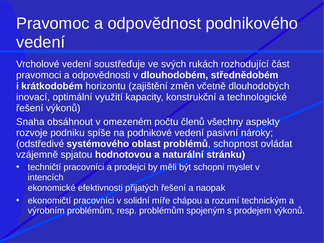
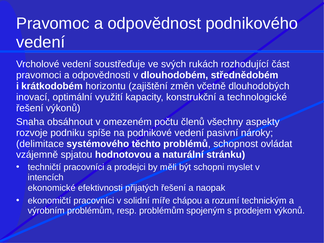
odstředivé: odstředivé -> delimitace (40, 144)
oblast: oblast -> těchto (146, 144)
